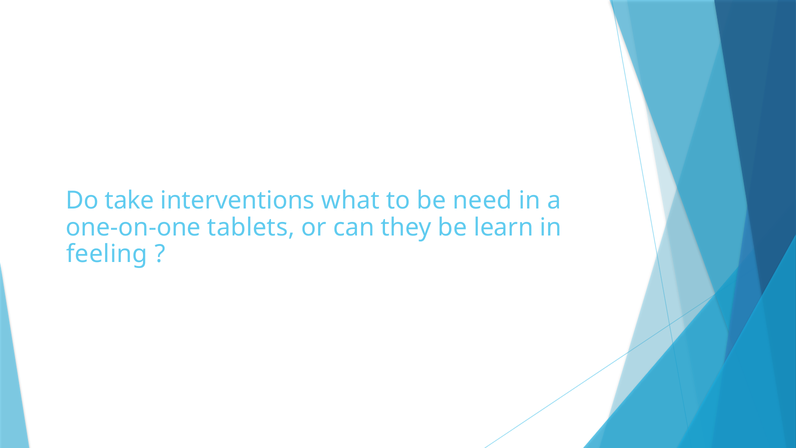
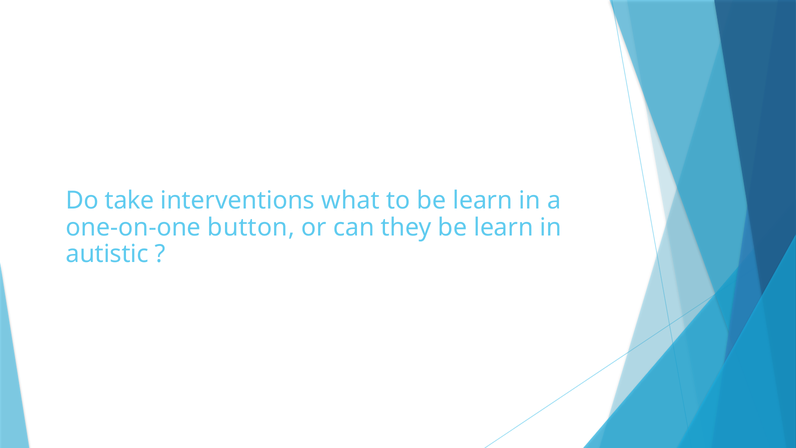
to be need: need -> learn (483, 200)
tablets: tablets -> button (251, 227)
feeling: feeling -> autistic (107, 254)
